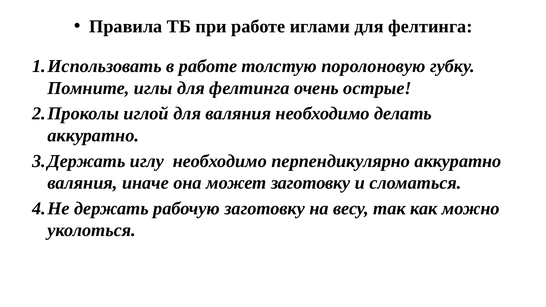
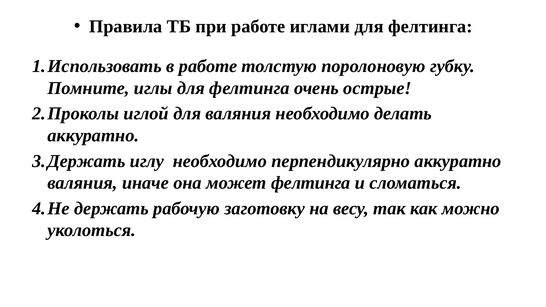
может заготовку: заготовку -> фелтинга (311, 183)
